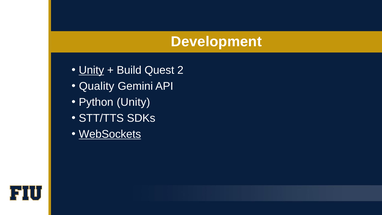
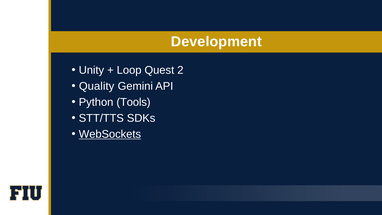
Unity underline: present -> none (91, 70)
Build: Build -> Loop (129, 70)
Python Unity: Unity -> Tools (133, 102)
